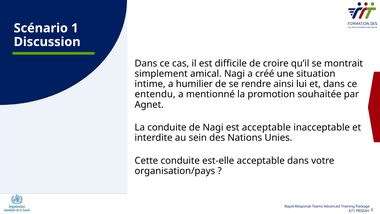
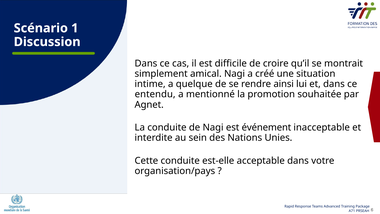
humilier: humilier -> quelque (194, 84)
est acceptable: acceptable -> événement (266, 127)
